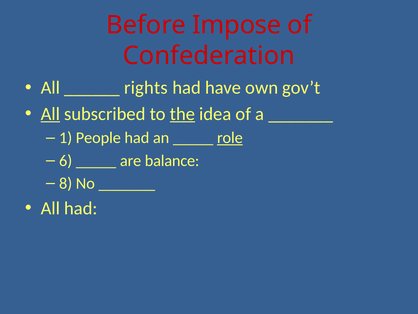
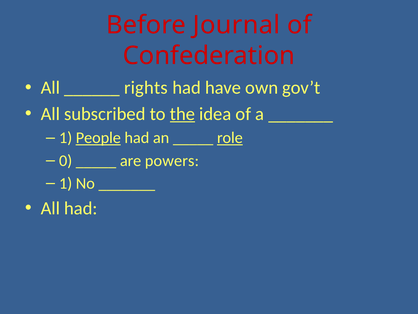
Impose: Impose -> Journal (236, 25)
All underline: present -> none (50, 114)
People underline: none -> present (98, 138)
6: 6 -> 0 (66, 160)
balance: balance -> powers (172, 160)
8: 8 -> 1 (66, 183)
